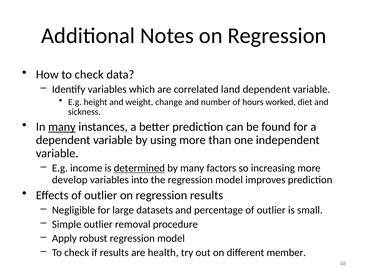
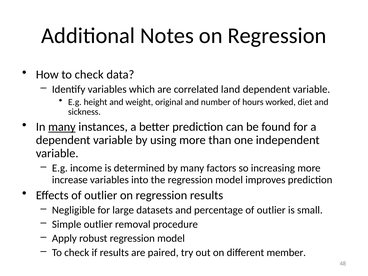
change: change -> original (169, 102)
determined underline: present -> none (139, 168)
develop: develop -> increase (70, 180)
health: health -> paired (163, 253)
